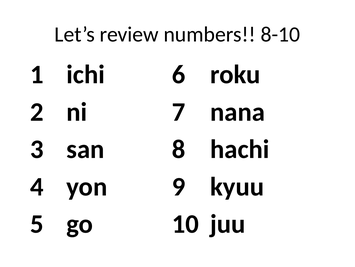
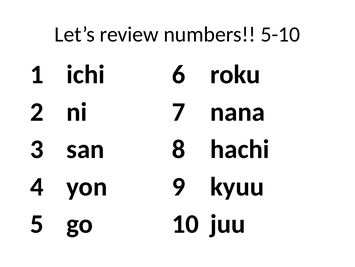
8-10: 8-10 -> 5-10 (280, 34)
